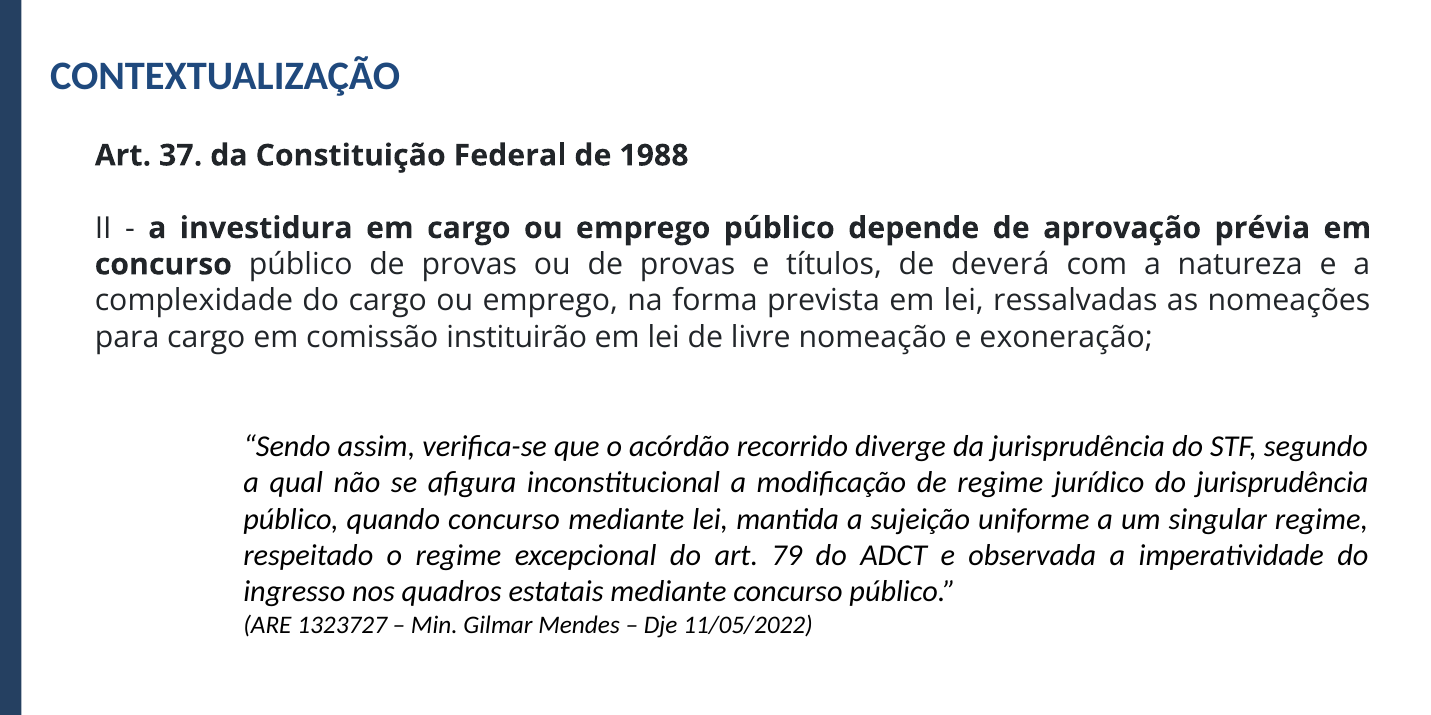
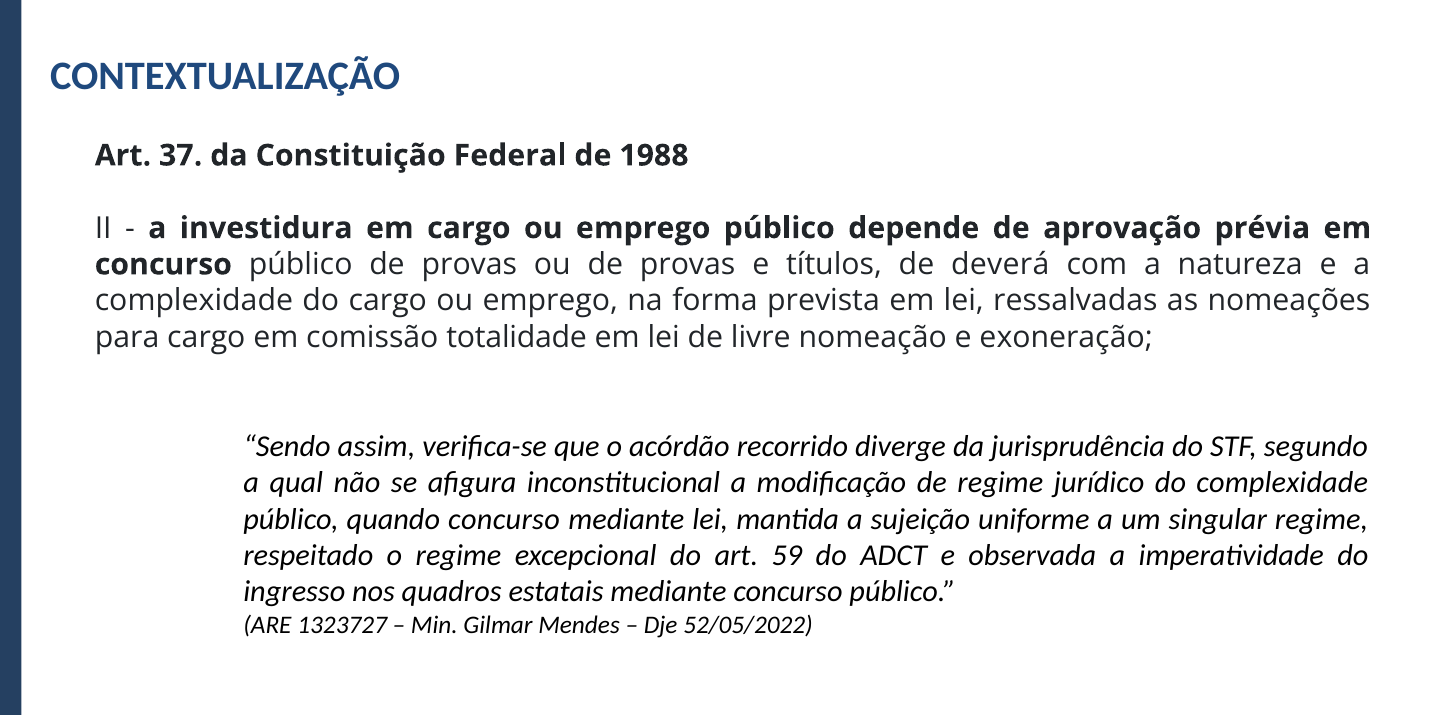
instituirão: instituirão -> totalidade (517, 337)
do jurisprudência: jurisprudência -> complexidade (1282, 483)
79: 79 -> 59 (787, 556)
11/05/2022: 11/05/2022 -> 52/05/2022 (748, 625)
